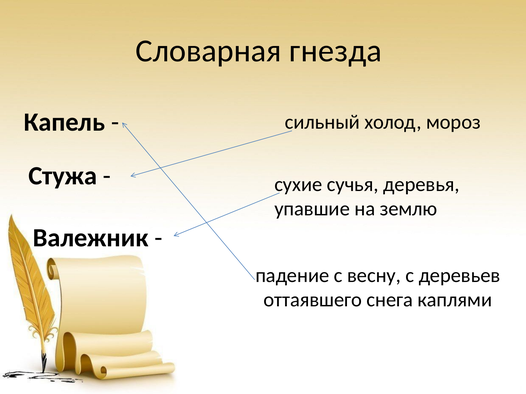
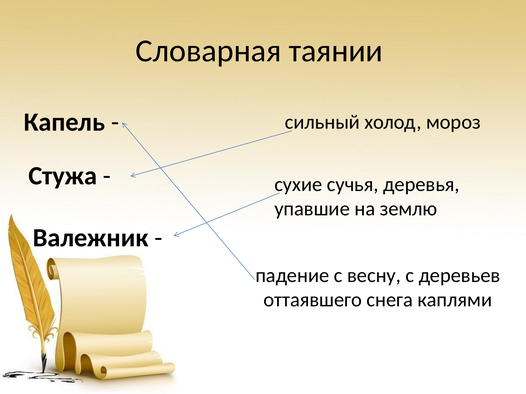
гнезда: гнезда -> таянии (336, 51)
